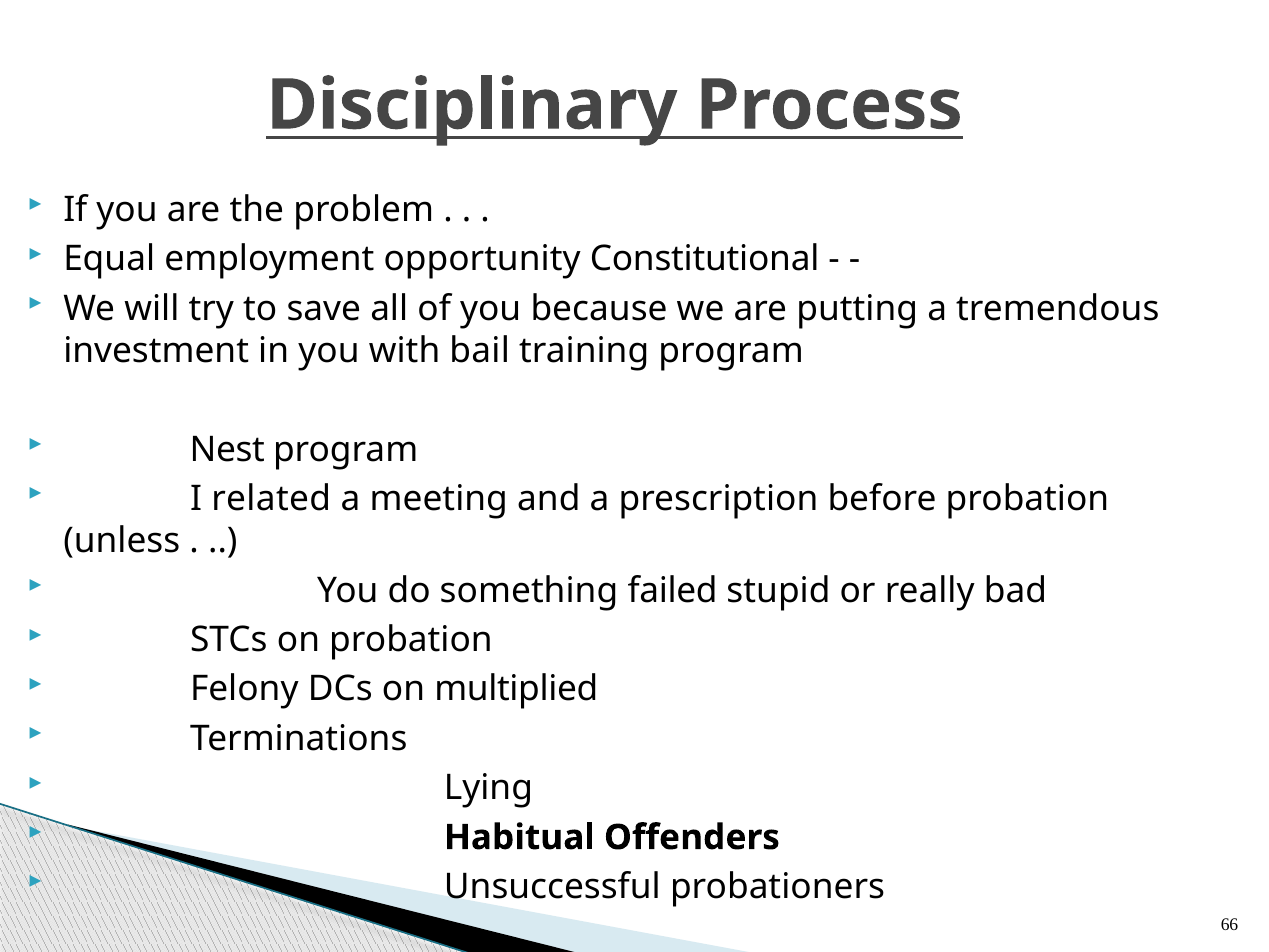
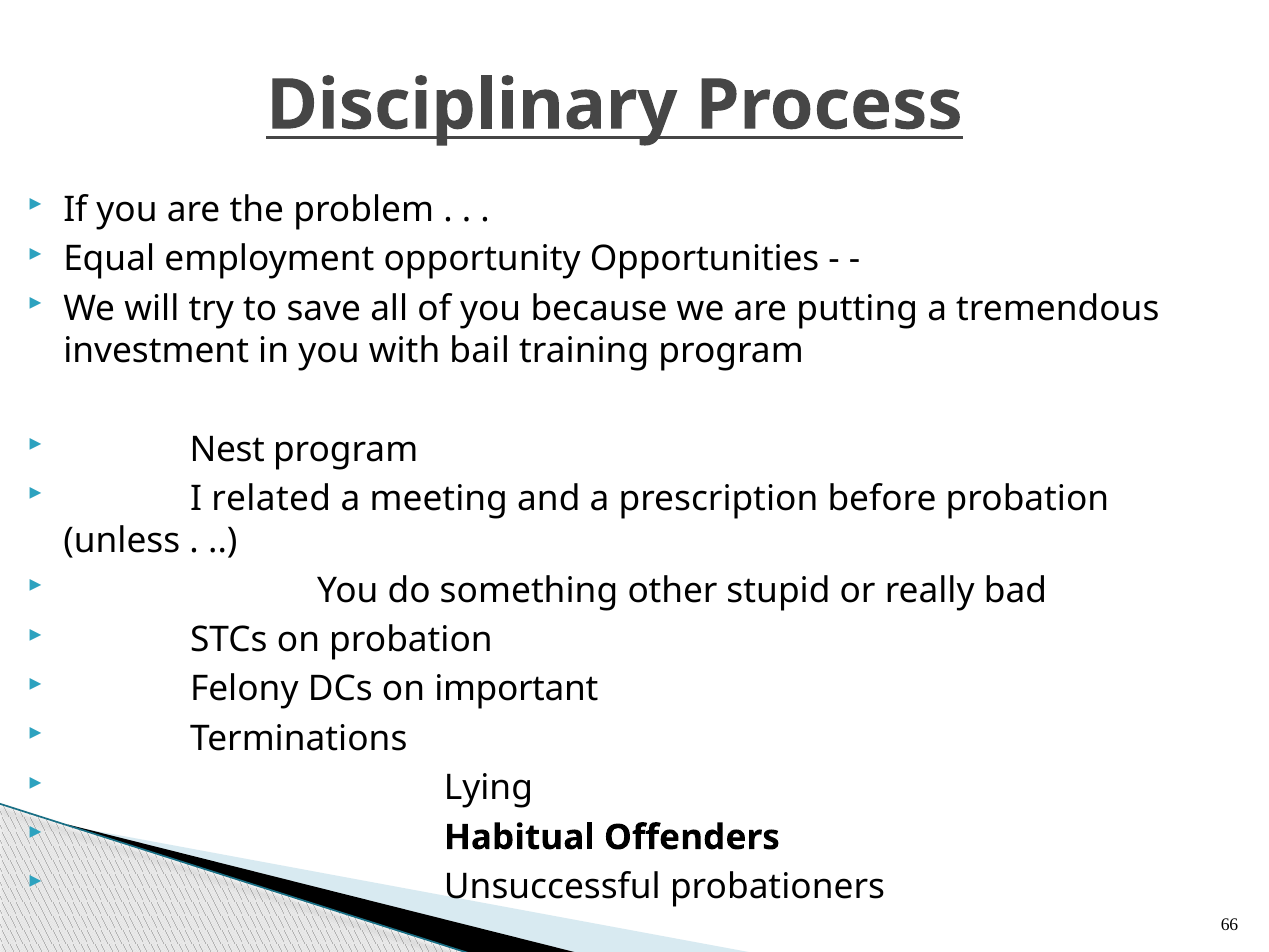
Constitutional: Constitutional -> Opportunities (705, 259)
failed: failed -> other (672, 590)
multiplied: multiplied -> important (516, 689)
